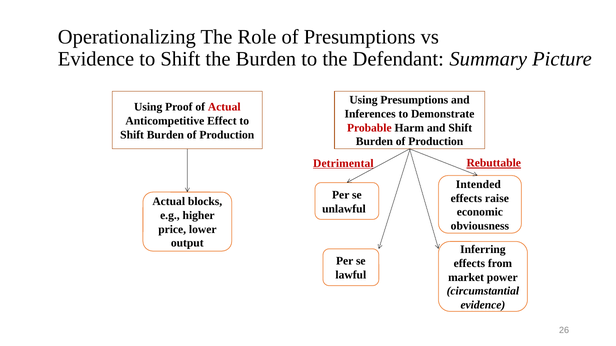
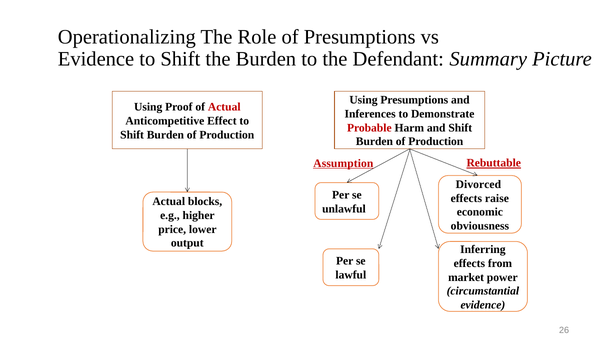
Detrimental: Detrimental -> Assumption (343, 163)
Intended: Intended -> Divorced (478, 185)
